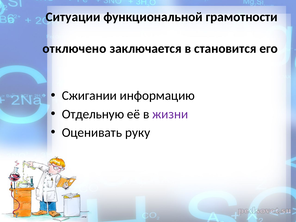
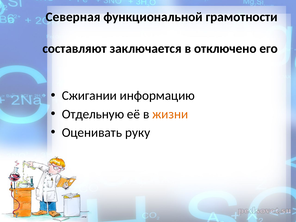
Ситуации: Ситуации -> Северная (73, 17)
отключено: отключено -> составляют (75, 48)
становится: становится -> отключено (225, 48)
жизни colour: purple -> orange (170, 114)
